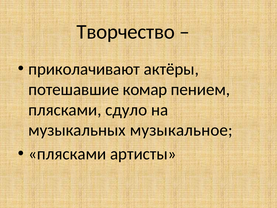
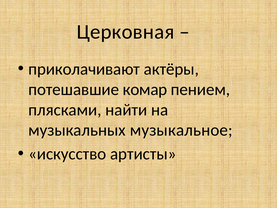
Творчество: Творчество -> Церковная (125, 32)
сдуло: сдуло -> найти (126, 110)
плясками: плясками -> искусство (67, 154)
